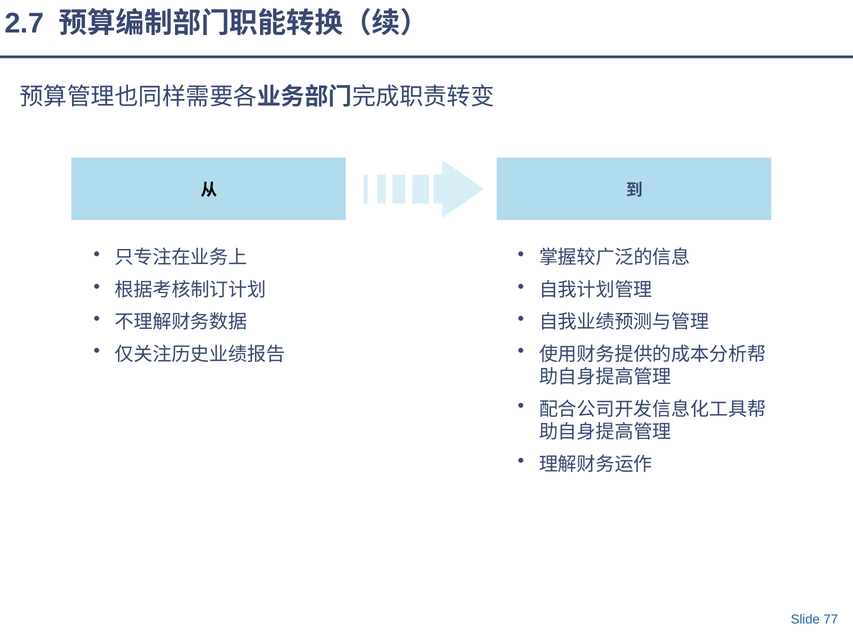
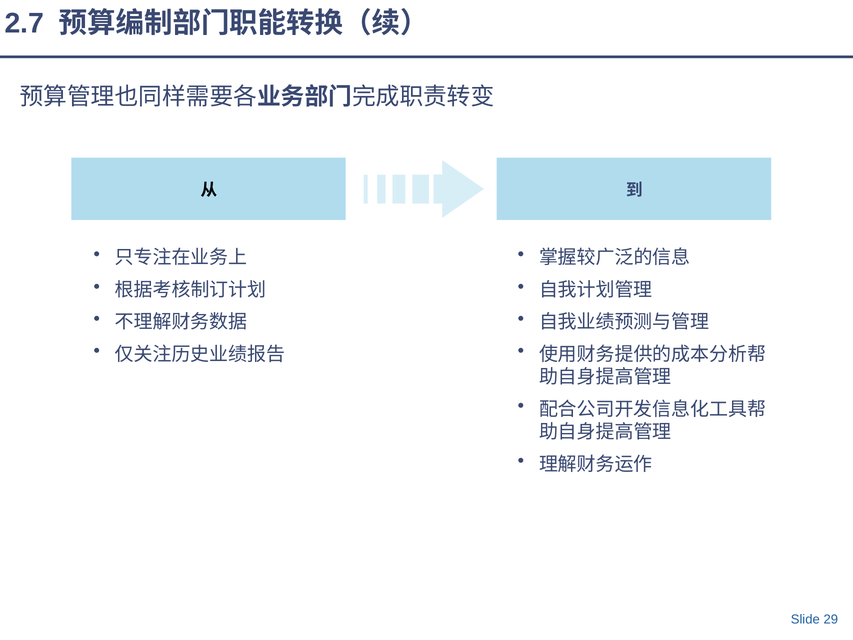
77: 77 -> 29 (831, 619)
